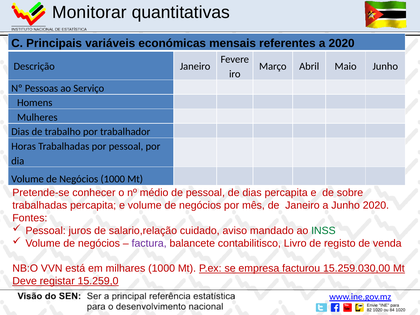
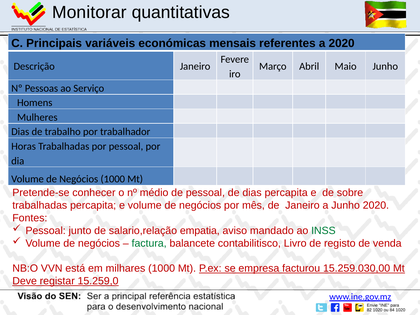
juros: juros -> junto (80, 231)
cuidado: cuidado -> empatia (200, 231)
factura colour: purple -> green (149, 243)
